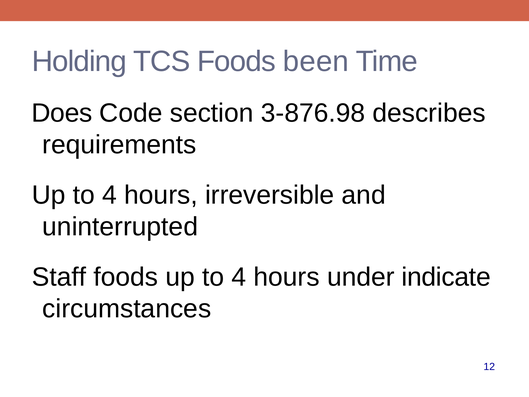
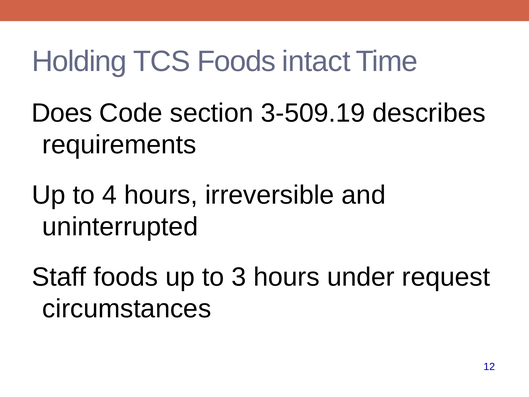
been: been -> intact (316, 62)
3-876.98: 3-876.98 -> 3-509.19 (313, 113)
foods up to 4: 4 -> 3 (239, 277)
indicate: indicate -> request (446, 277)
